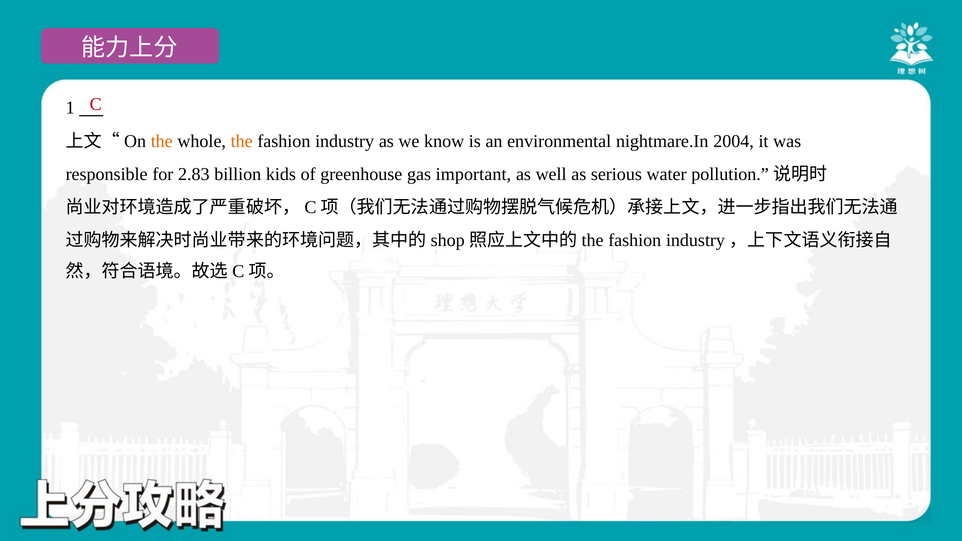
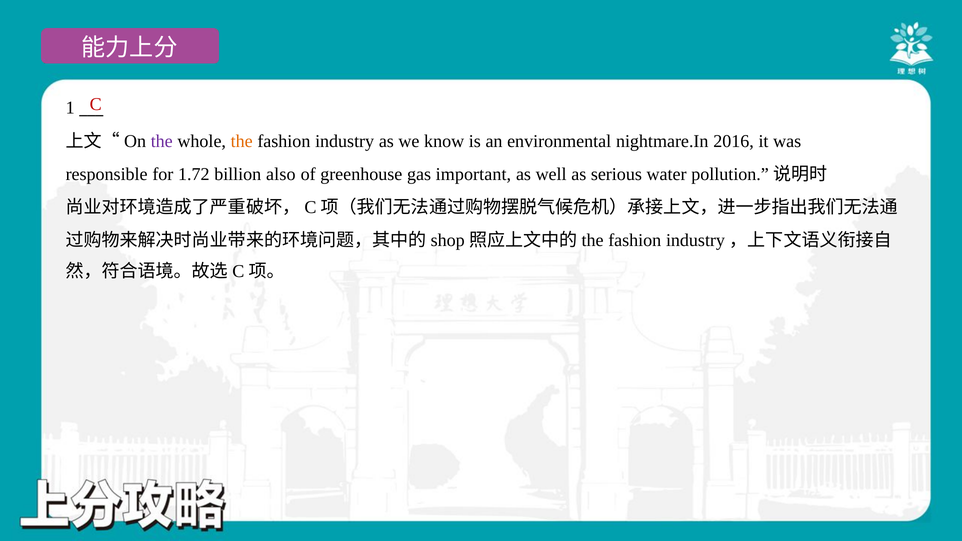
the colour: orange -> purple (162, 141)
2004: 2004 -> 2016 (734, 141)
2.83: 2.83 -> 1.72 (194, 174)
kids: kids -> also (281, 174)
